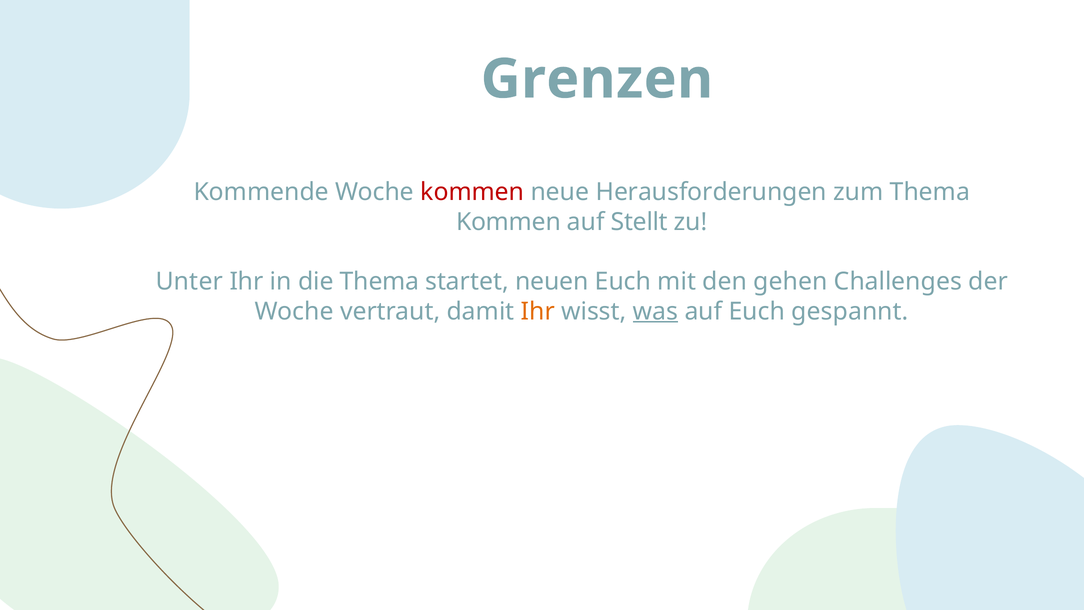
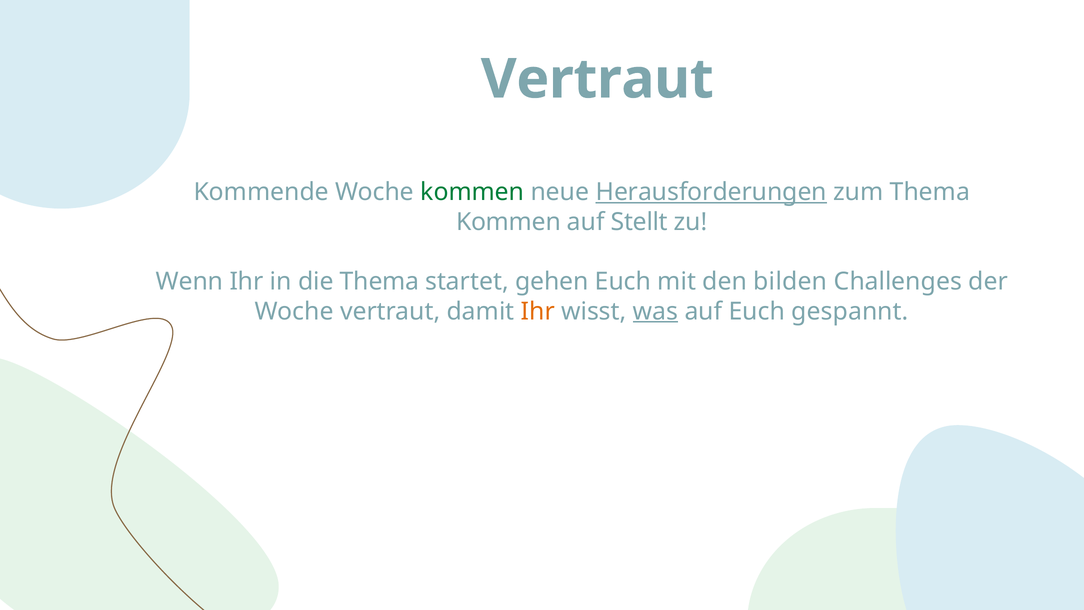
Grenzen: Grenzen -> Vertraut (597, 79)
kommen colour: red -> green (472, 192)
Herausforderungen underline: none -> present (711, 192)
Unter: Unter -> Wenn (189, 281)
neuen: neuen -> gehen (552, 281)
gehen: gehen -> bilden (790, 281)
